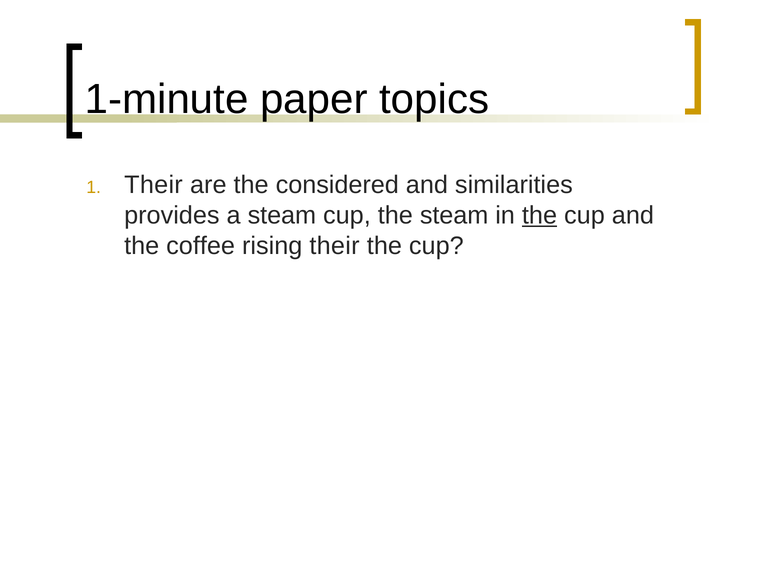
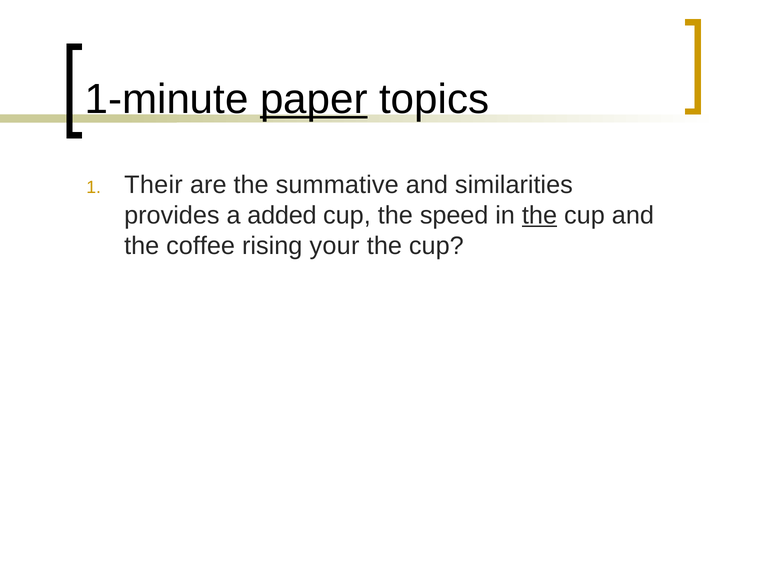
paper underline: none -> present (314, 99)
considered: considered -> summative (337, 185)
a steam: steam -> added (282, 215)
the steam: steam -> speed (454, 215)
rising their: their -> your (335, 246)
